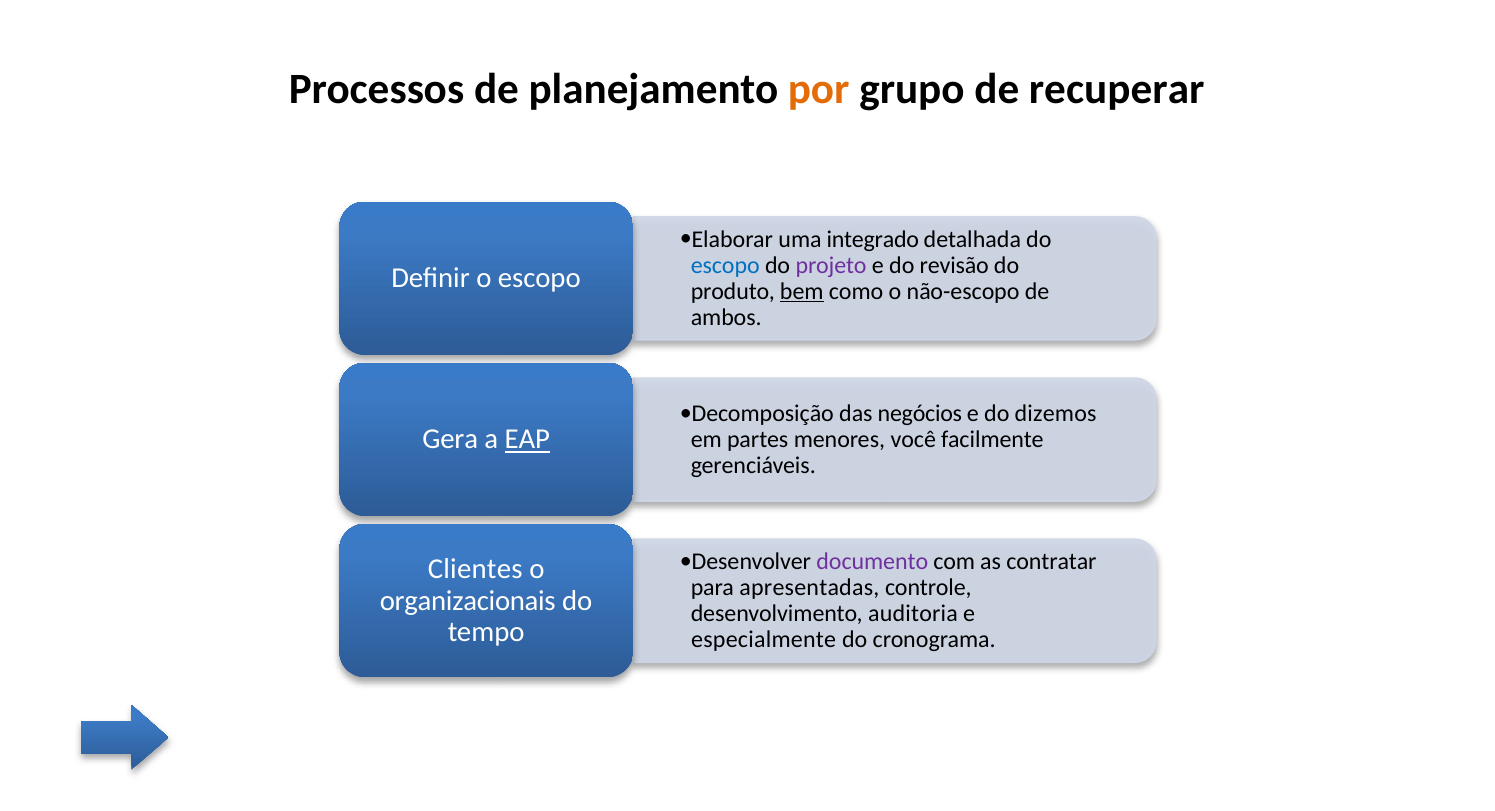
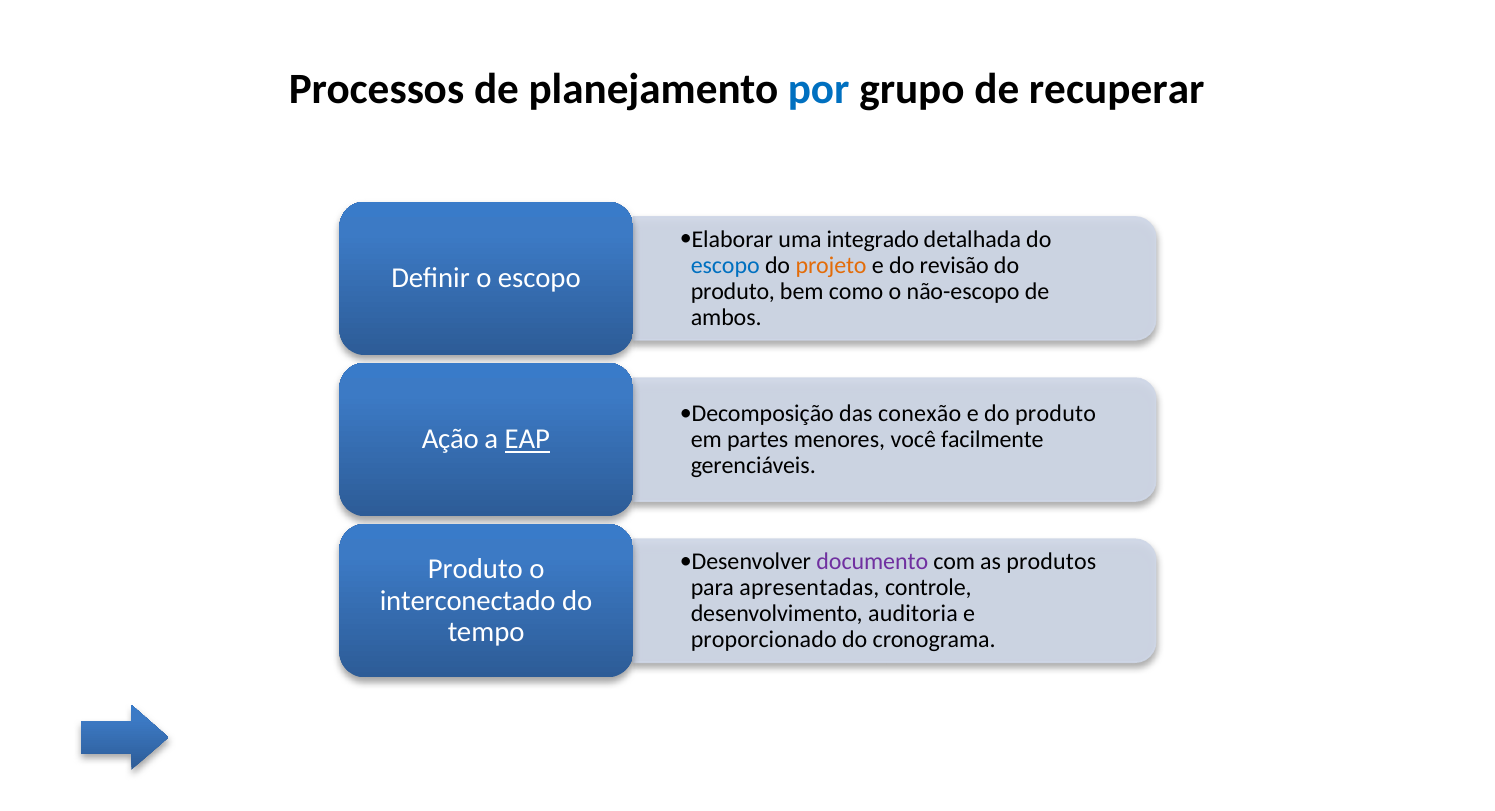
por colour: orange -> blue (819, 89)
projeto colour: purple -> orange (831, 265)
bem underline: present -> none (802, 291)
negócios: negócios -> conexão (920, 413)
e do dizemos: dizemos -> produto (1056, 413)
Gera: Gera -> Ação (450, 439)
contratar: contratar -> produtos (1051, 561)
Clientes: Clientes -> Produto (475, 569)
organizacionais: organizacionais -> interconectado (468, 600)
especialmente: especialmente -> proporcionado (764, 639)
